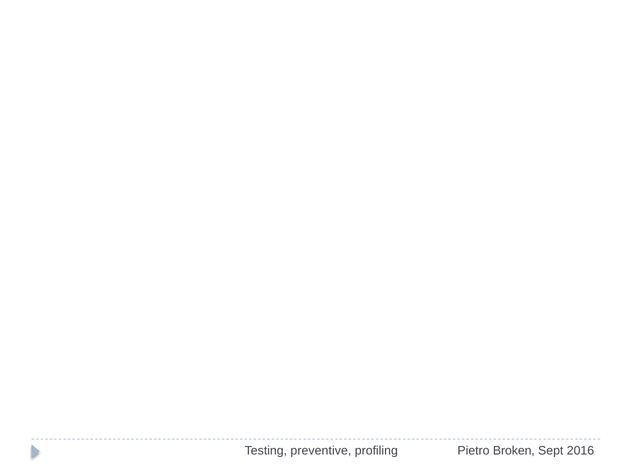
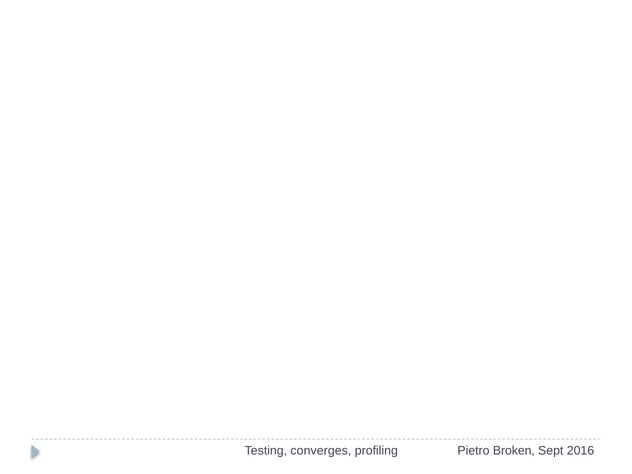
preventive: preventive -> converges (321, 451)
